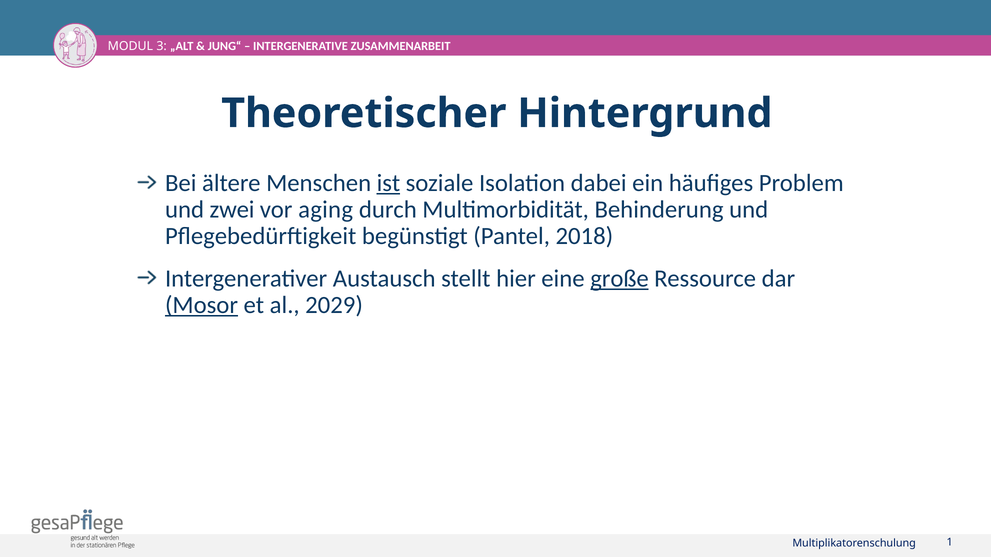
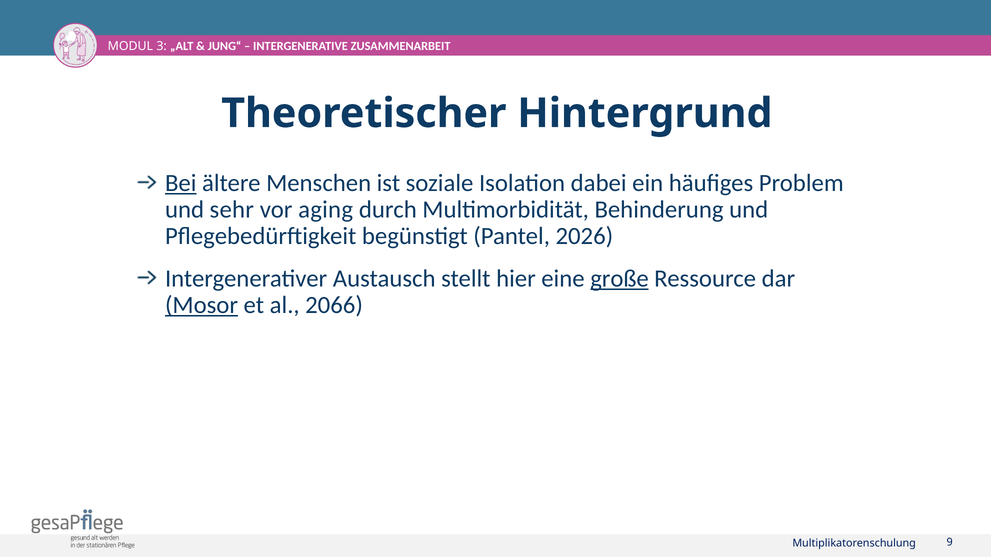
Bei underline: none -> present (181, 183)
ist underline: present -> none (388, 183)
zwei: zwei -> sehr (232, 210)
2018: 2018 -> 2026 (584, 236)
2029: 2029 -> 2066 (334, 305)
1: 1 -> 9 (950, 543)
